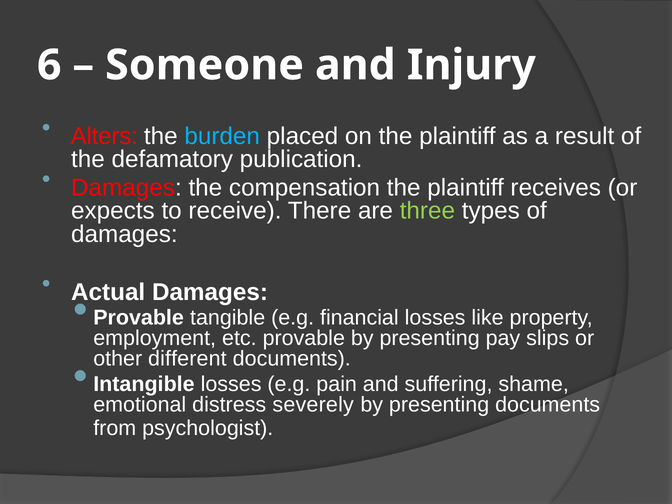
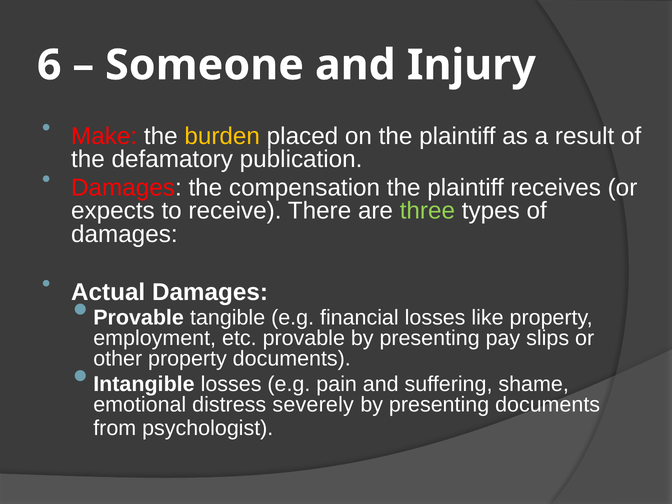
Alters: Alters -> Make (104, 136)
burden colour: light blue -> yellow (222, 136)
other different: different -> property (187, 359)
